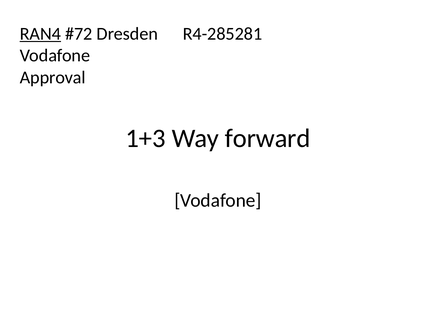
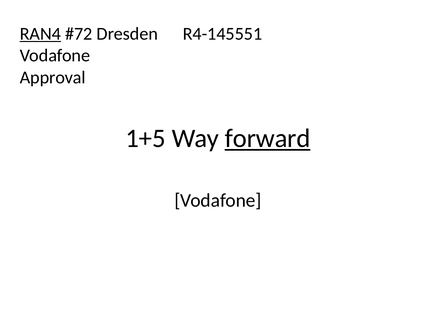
R4-285281: R4-285281 -> R4-145551 (223, 34)
1+3: 1+3 -> 1+5 (146, 138)
forward underline: none -> present (268, 138)
